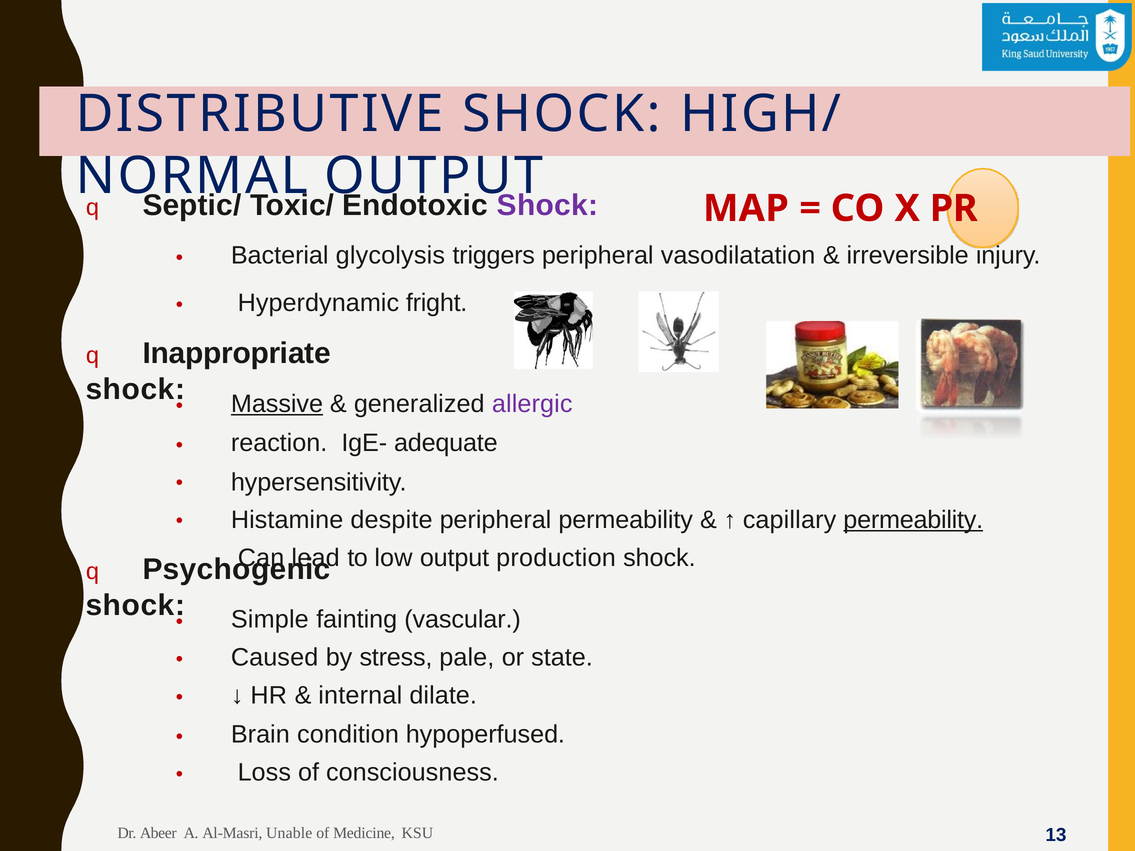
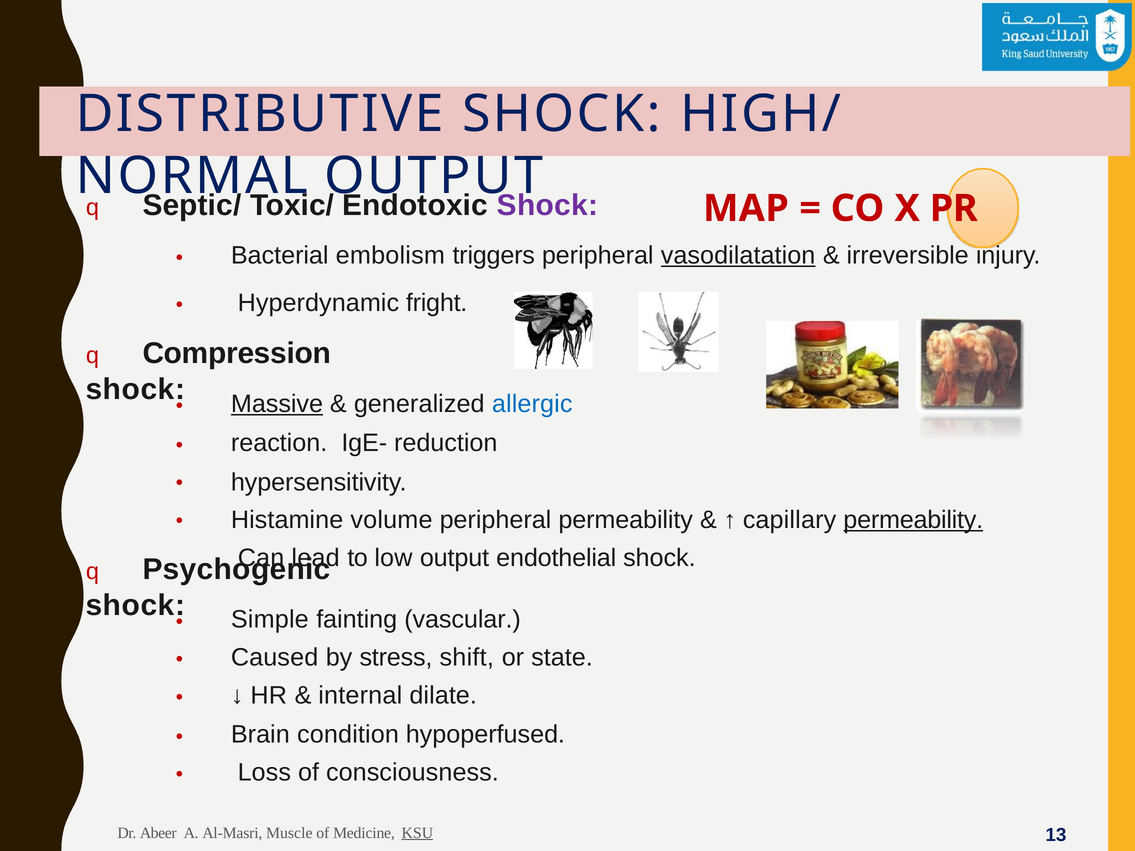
glycolysis: glycolysis -> embolism (390, 256)
vasodilatation underline: none -> present (738, 256)
Inappropriate: Inappropriate -> Compression (237, 353)
allergic colour: purple -> blue (532, 404)
adequate: adequate -> reduction (446, 443)
despite: despite -> volume (391, 520)
production: production -> endothelial (556, 558)
pale: pale -> shift (467, 658)
Unable: Unable -> Muscle (289, 833)
KSU underline: none -> present (417, 833)
